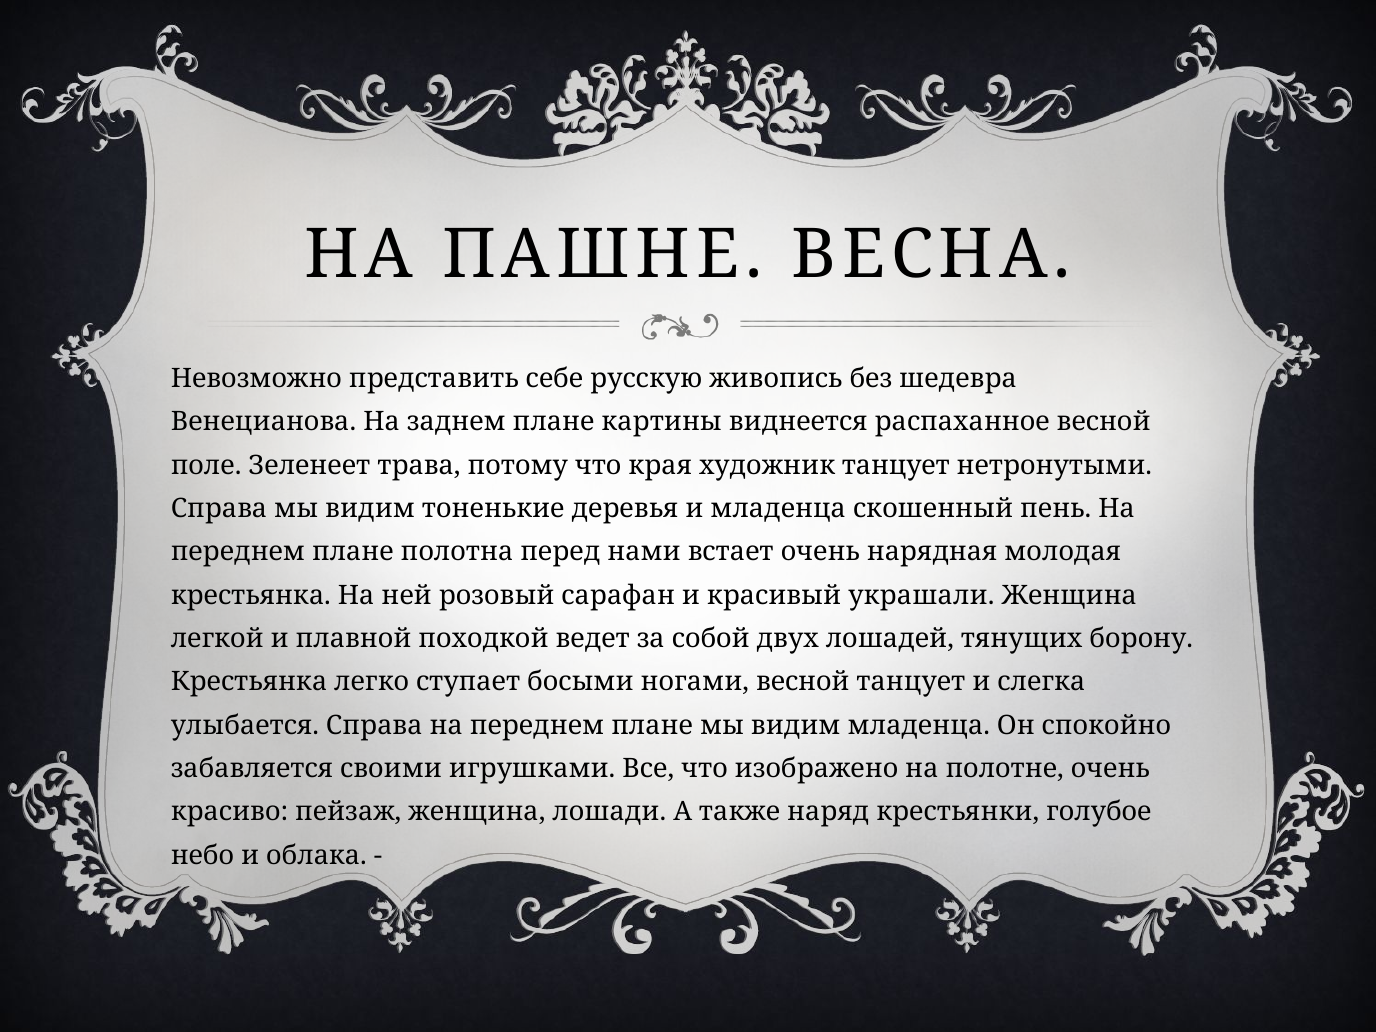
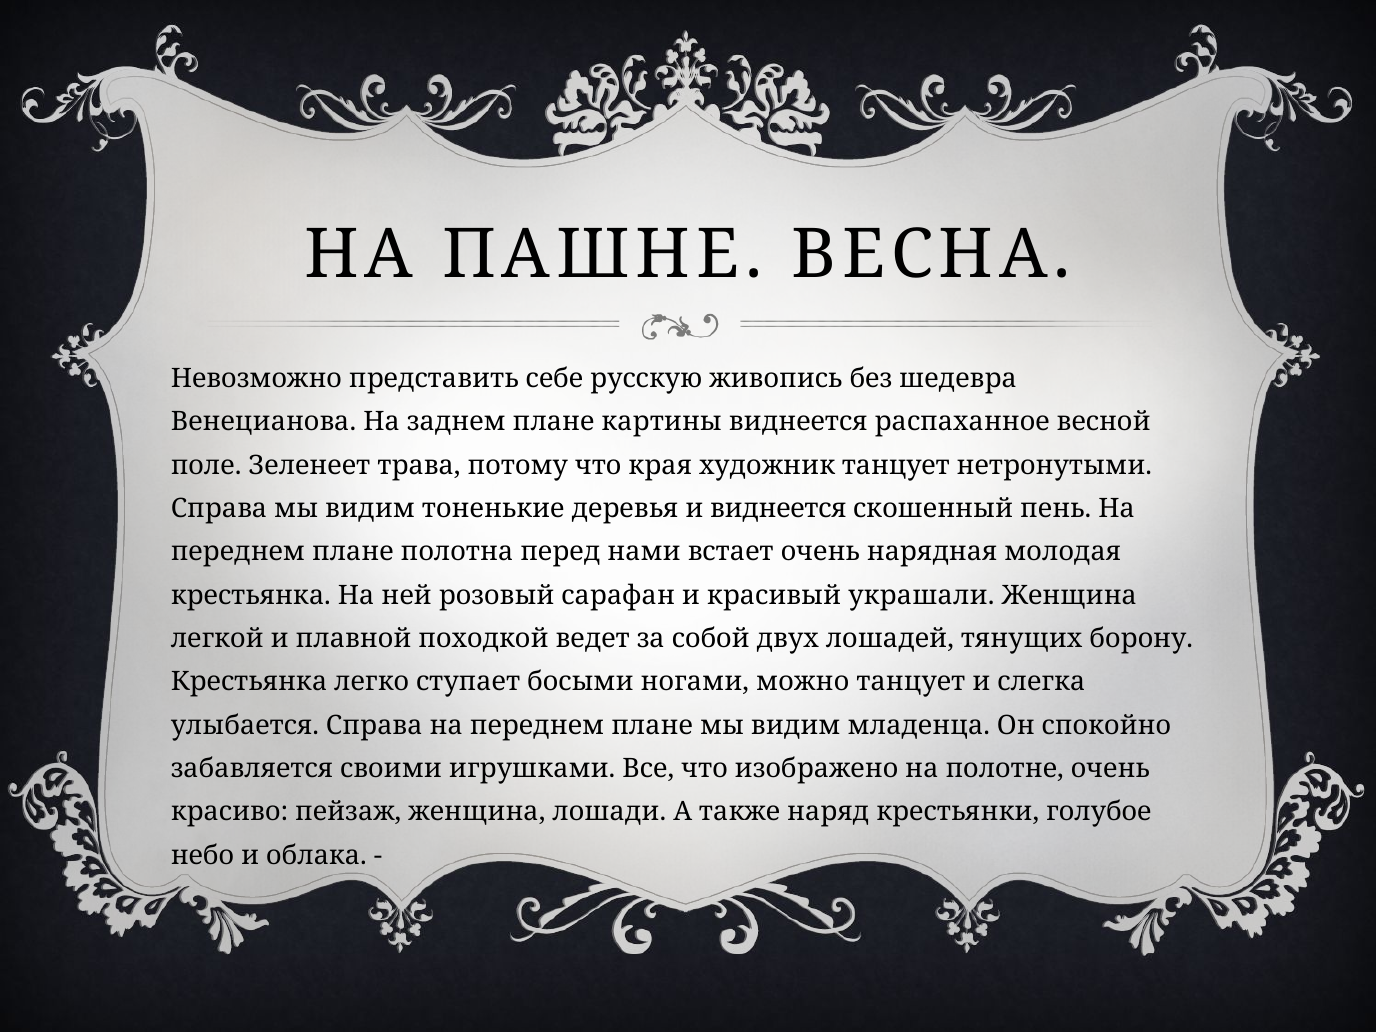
и младенца: младенца -> виднеется (778, 509)
ногами весной: весной -> можно (803, 682)
